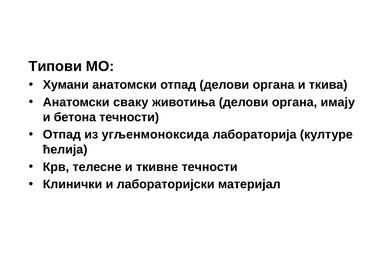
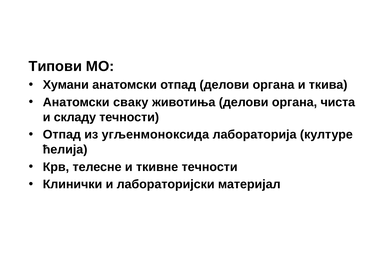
имају: имају -> чиста (338, 102)
бетона: бетона -> складу (75, 117)
